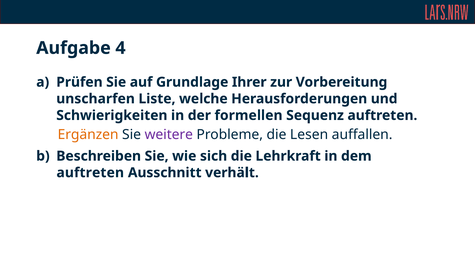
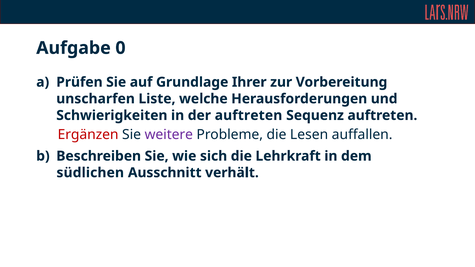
4: 4 -> 0 (120, 48)
der formellen: formellen -> auftreten (248, 115)
Ergänzen colour: orange -> red (88, 135)
auftreten: auftreten -> südlichen (90, 173)
